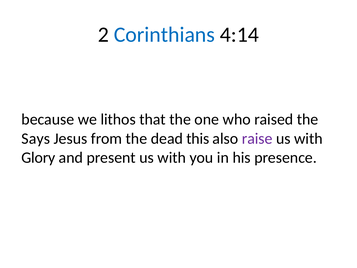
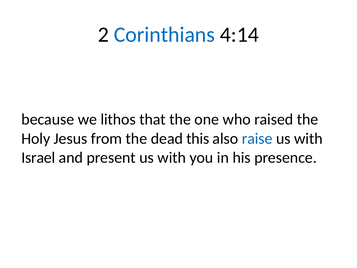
Says: Says -> Holy (36, 138)
raise colour: purple -> blue (257, 138)
Glory: Glory -> Israel (38, 157)
